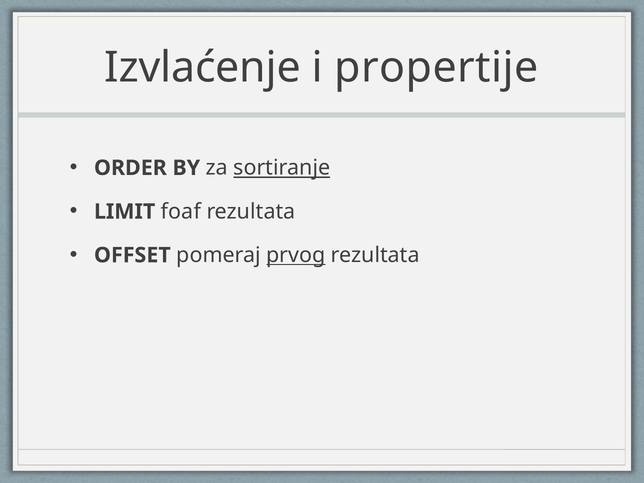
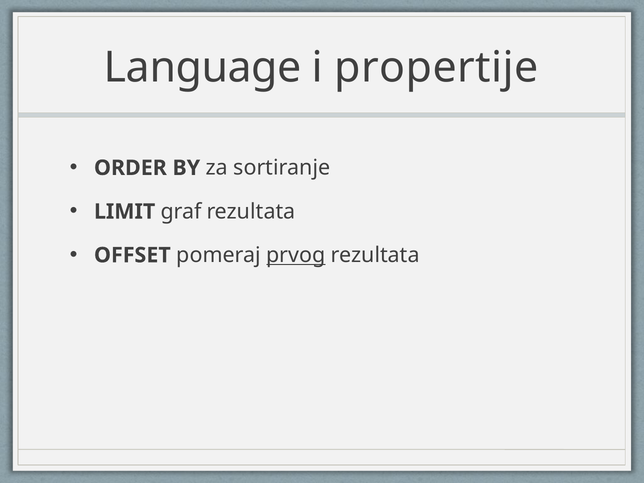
Izvlaćenje: Izvlaćenje -> Language (203, 67)
sortiranje underline: present -> none (282, 168)
foaf: foaf -> graf (181, 212)
